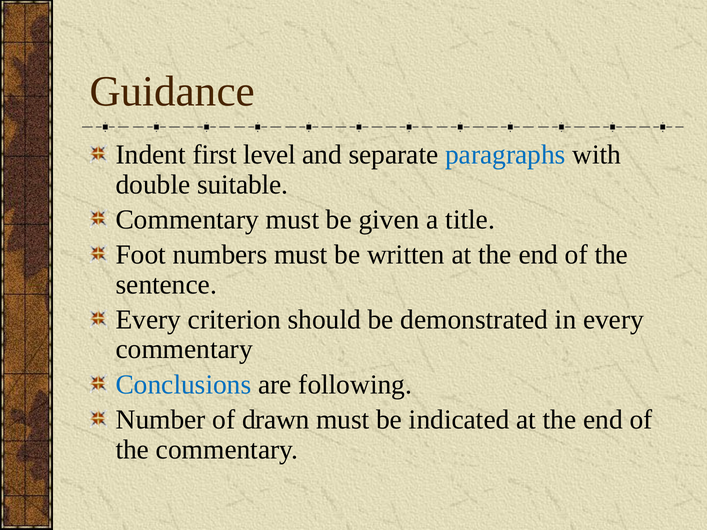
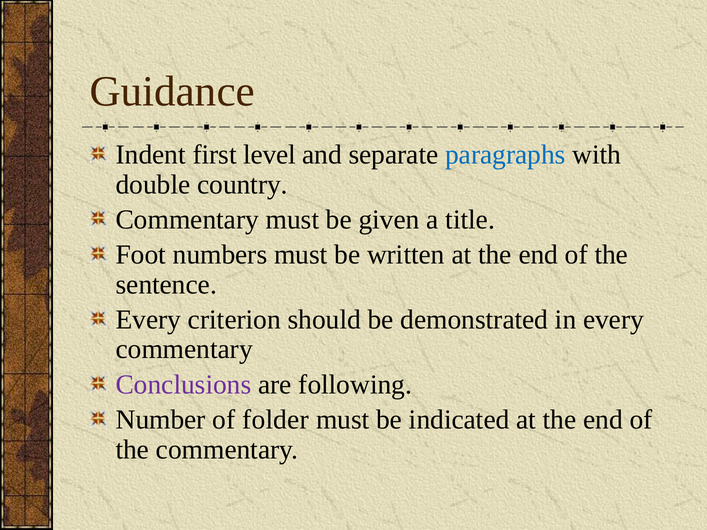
suitable: suitable -> country (242, 185)
Conclusions colour: blue -> purple (184, 385)
drawn: drawn -> folder (276, 420)
